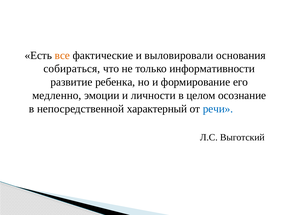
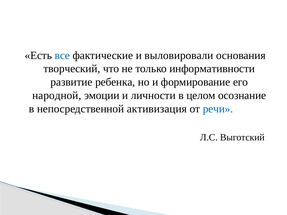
все colour: orange -> blue (62, 55)
собираться: собираться -> творческий (72, 69)
медленно: медленно -> народной (57, 96)
характерный: характерный -> активизация (157, 109)
